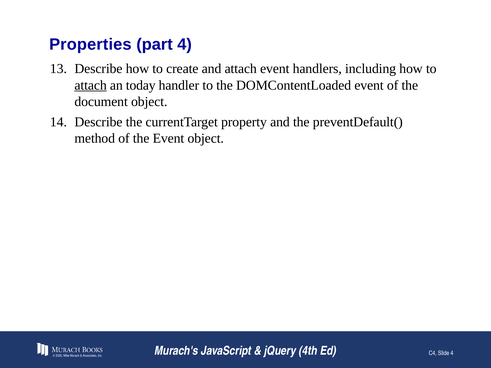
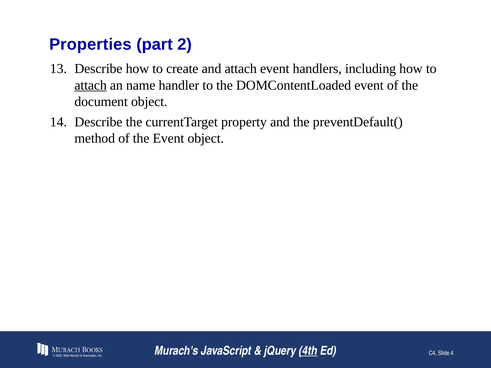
part 4: 4 -> 2 (185, 45)
today: today -> name (141, 85)
4th underline: none -> present (308, 351)
